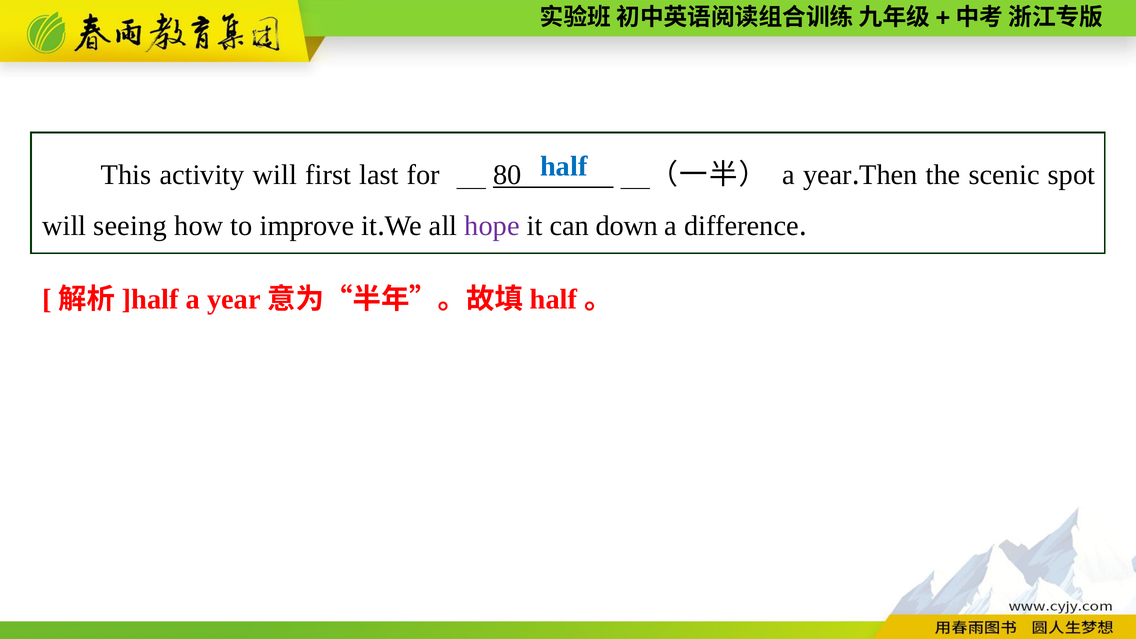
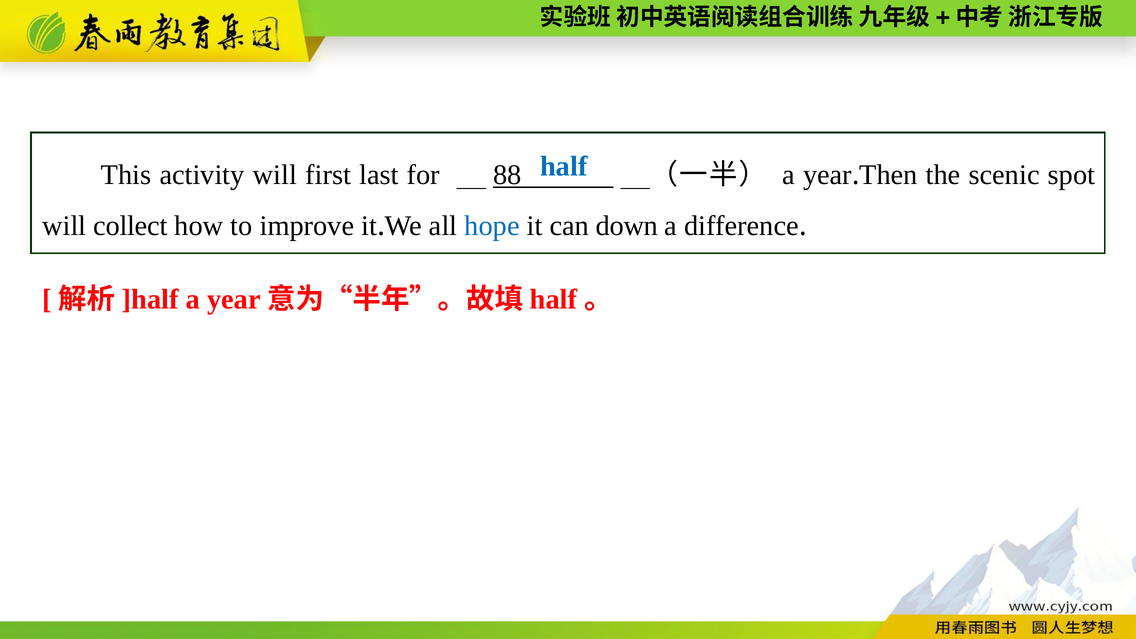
80: 80 -> 88 (507, 175)
seeing: seeing -> collect (130, 226)
hope colour: purple -> blue (492, 226)
